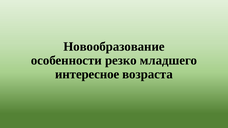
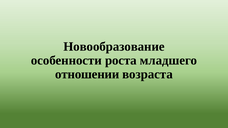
резко: резко -> роста (121, 60)
интересное: интересное -> отношении (87, 74)
